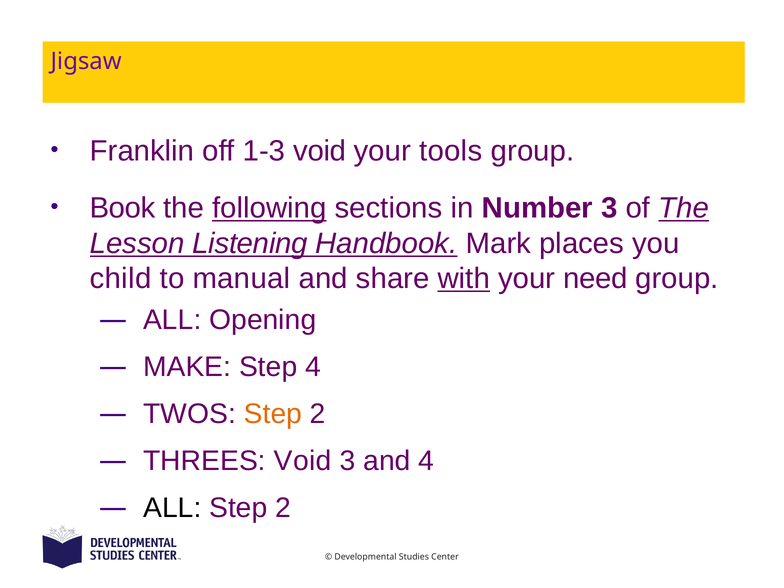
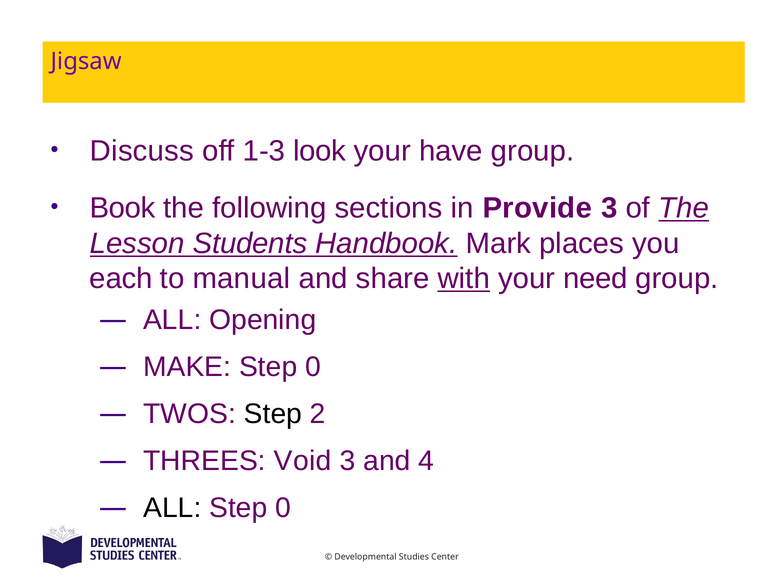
Franklin: Franklin -> Discuss (142, 151)
1-3 void: void -> look (320, 151)
tools: tools -> have (451, 151)
following underline: present -> none (269, 208)
Number: Number -> Provide (537, 208)
Listening: Listening -> Students (250, 243)
child: child -> each (121, 279)
4: 4 -> 0 (313, 367)
Step colour: orange -> black (273, 414)
2: 2 -> 0 (283, 508)
